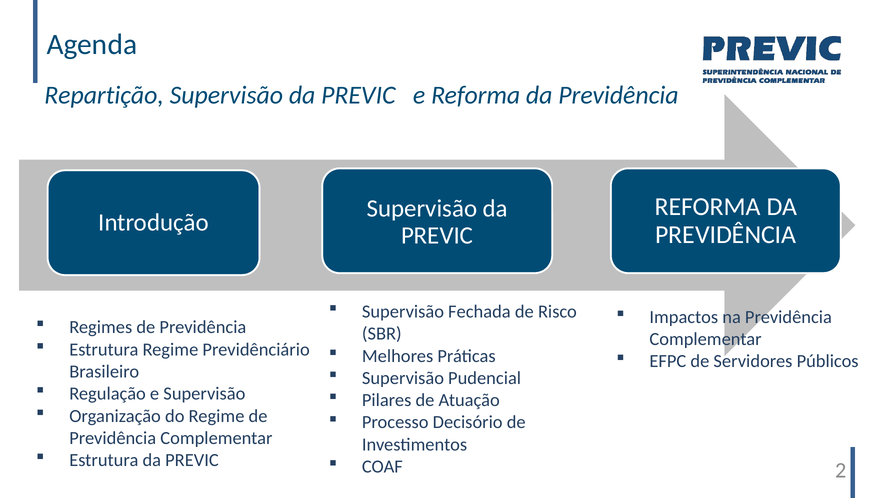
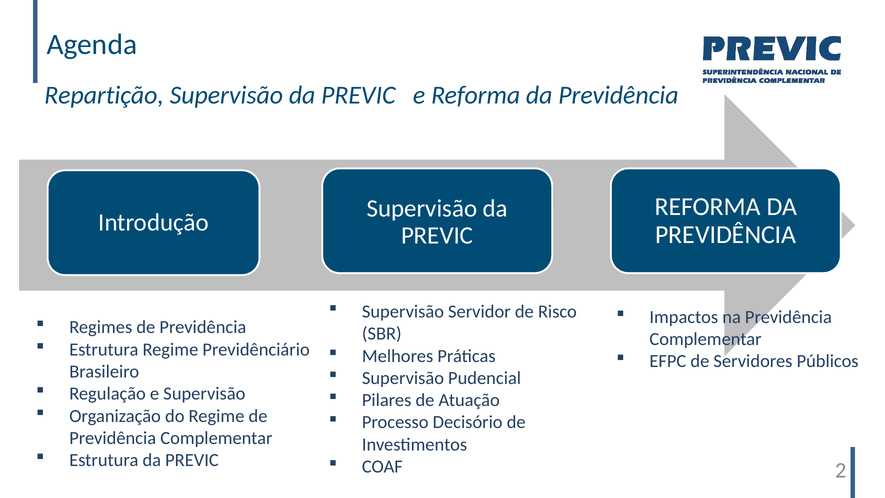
Fechada: Fechada -> Servidor (479, 312)
